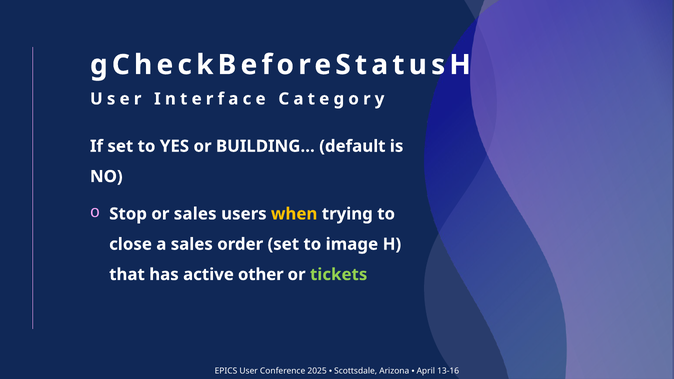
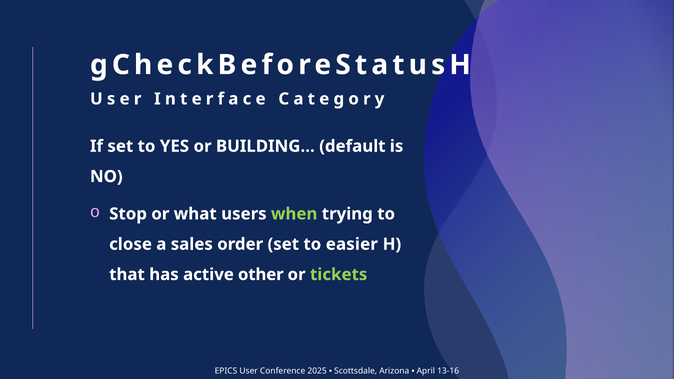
or sales: sales -> what (195, 214)
when colour: yellow -> light green (294, 214)
image: image -> easier (352, 244)
